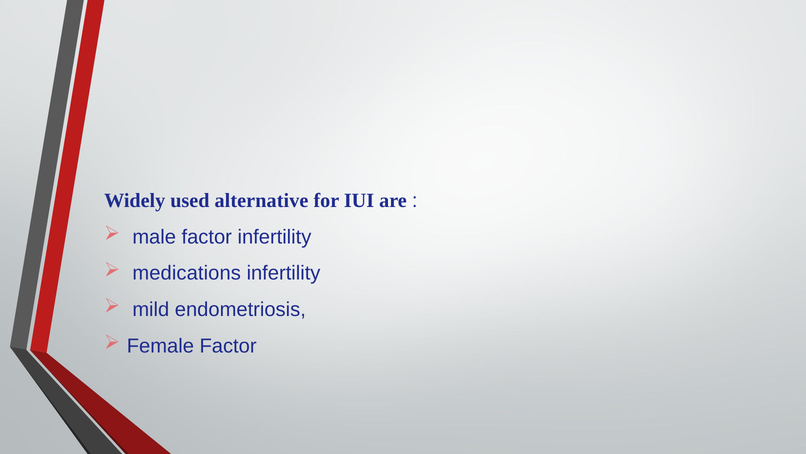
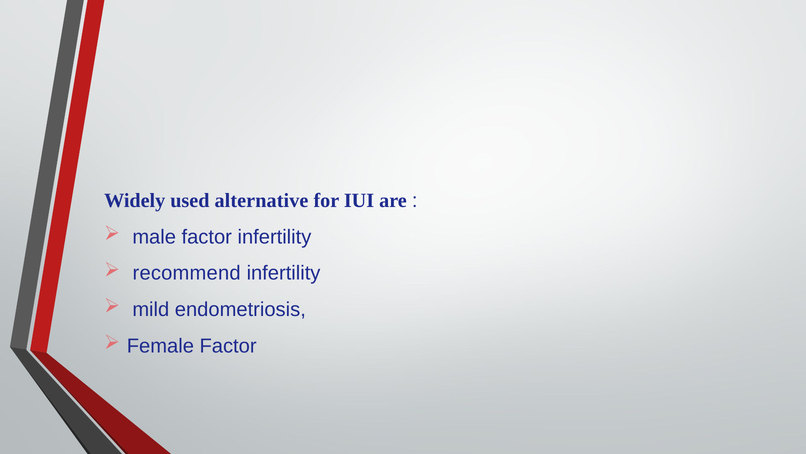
medications: medications -> recommend (187, 273)
